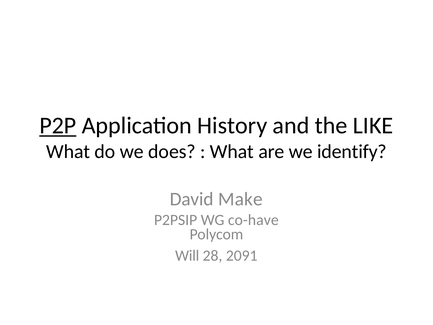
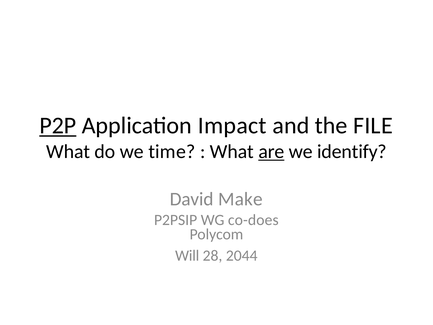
History: History -> Impact (232, 125)
LIKE: LIKE -> FILE (373, 125)
does: does -> time (172, 151)
are underline: none -> present (271, 151)
co-have: co-have -> co-does (253, 220)
2091: 2091 -> 2044 (242, 255)
